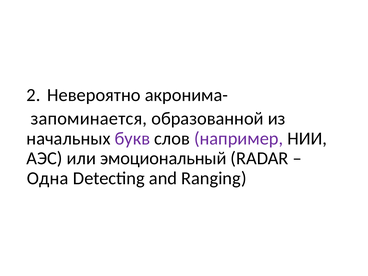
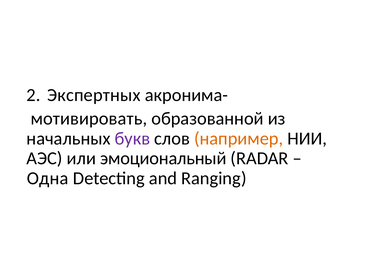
Невероятно: Невероятно -> Экспертных (94, 95)
запоминается: запоминается -> мотивировать (89, 119)
например colour: purple -> orange (239, 139)
